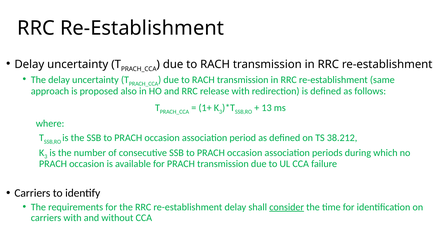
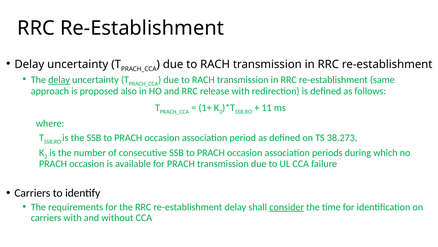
delay underline: none -> present (59, 80)
13: 13 -> 11 (267, 108)
38.212: 38.212 -> 38.273 (342, 138)
